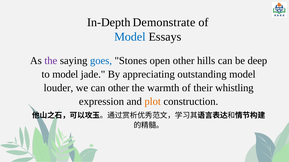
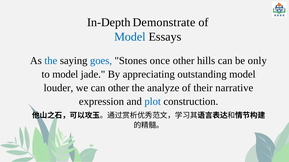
the colour: purple -> blue (51, 61)
open: open -> once (160, 61)
deep: deep -> only (257, 61)
warmth: warmth -> analyze (163, 88)
whistling: whistling -> narrative (234, 88)
plot colour: orange -> blue (153, 102)
